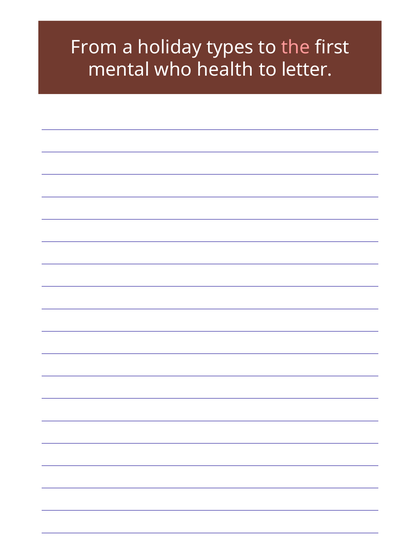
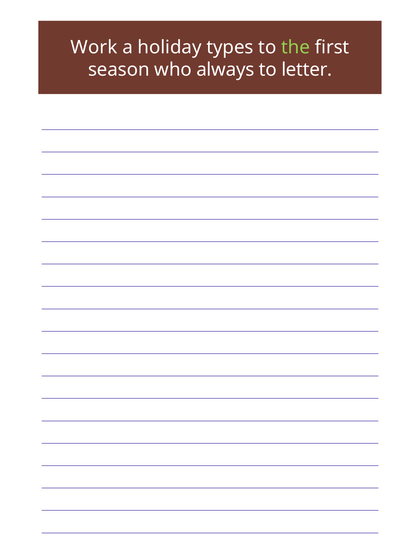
From: From -> Work (94, 47)
the colour: pink -> light green (296, 47)
mental: mental -> season (119, 70)
health: health -> always (225, 70)
